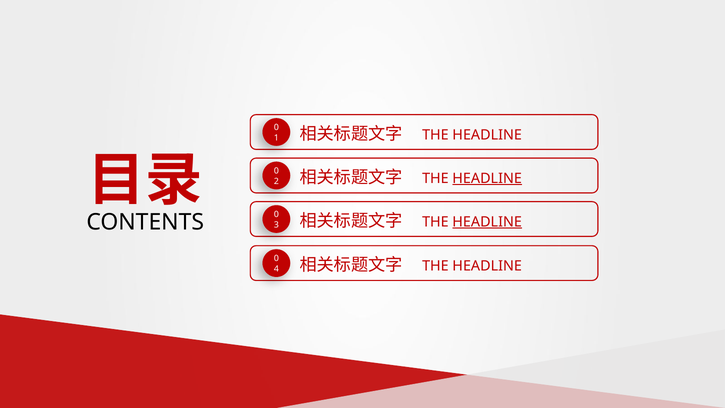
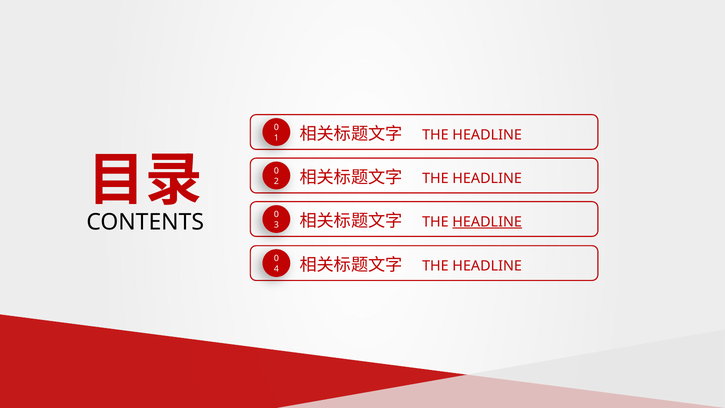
HEADLINE underline: present -> none (487, 178)
